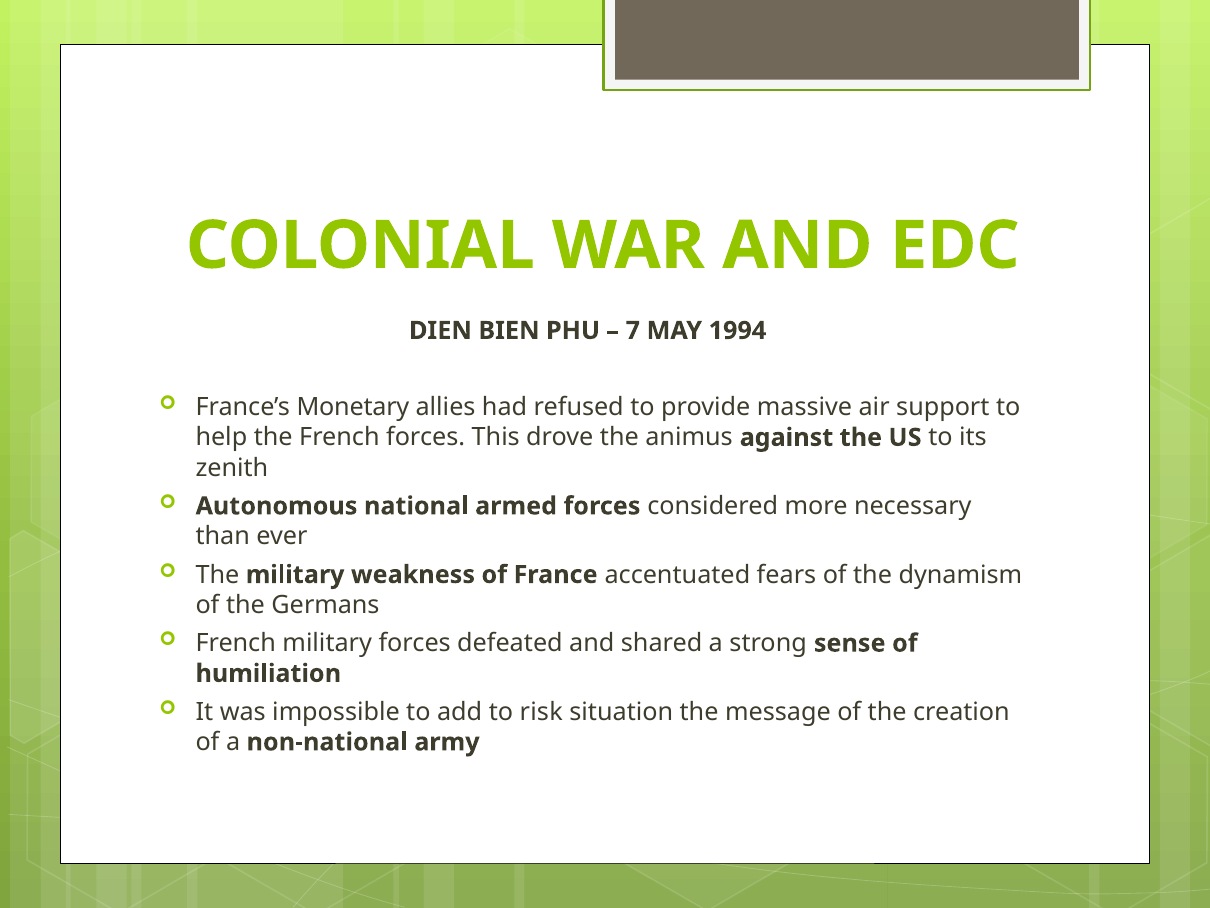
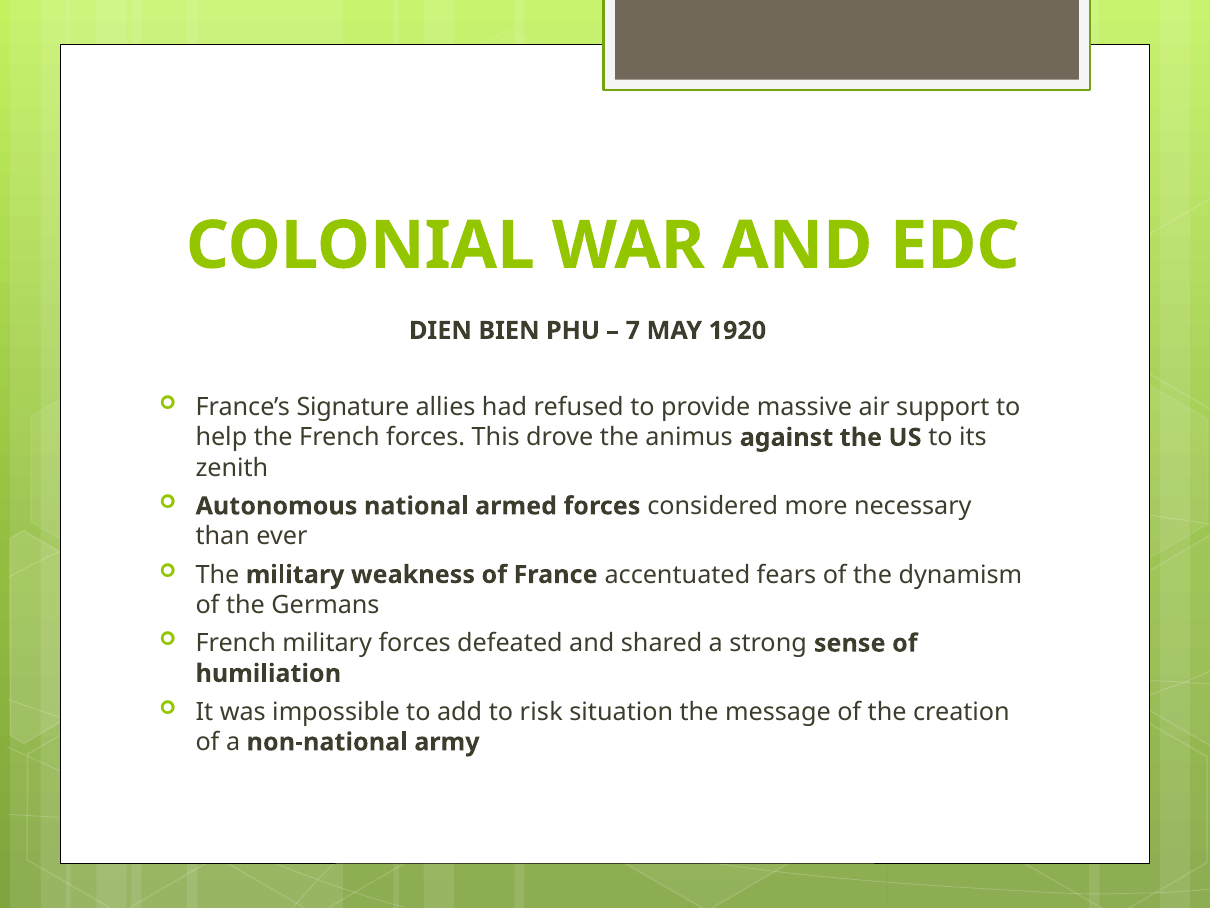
1994: 1994 -> 1920 (737, 330)
Monetary: Monetary -> Signature (353, 407)
